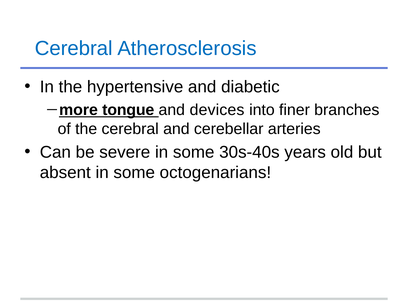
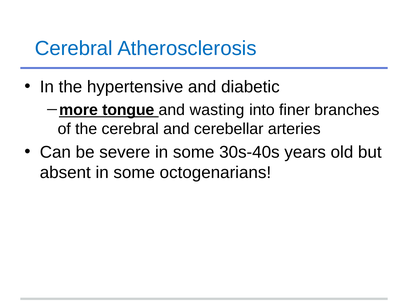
devices: devices -> wasting (217, 110)
